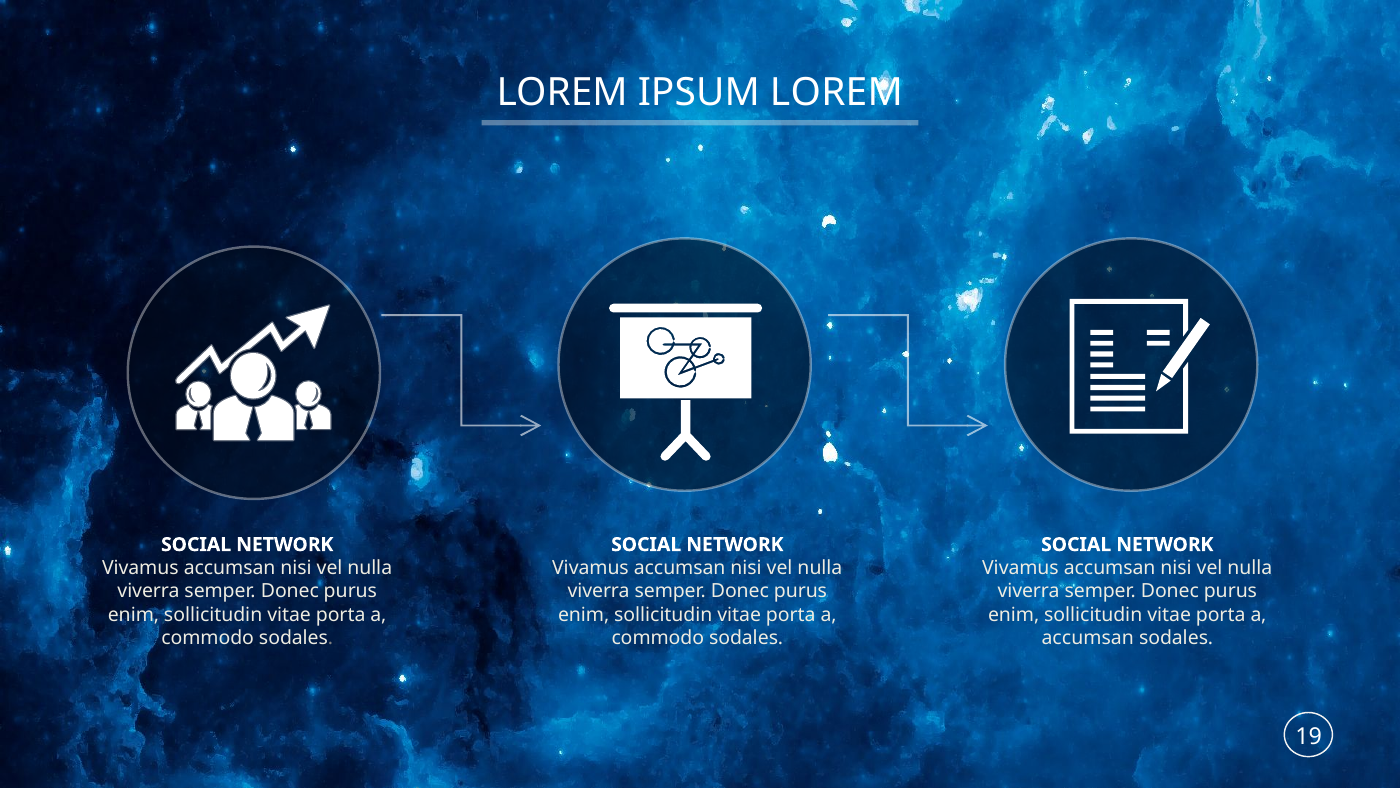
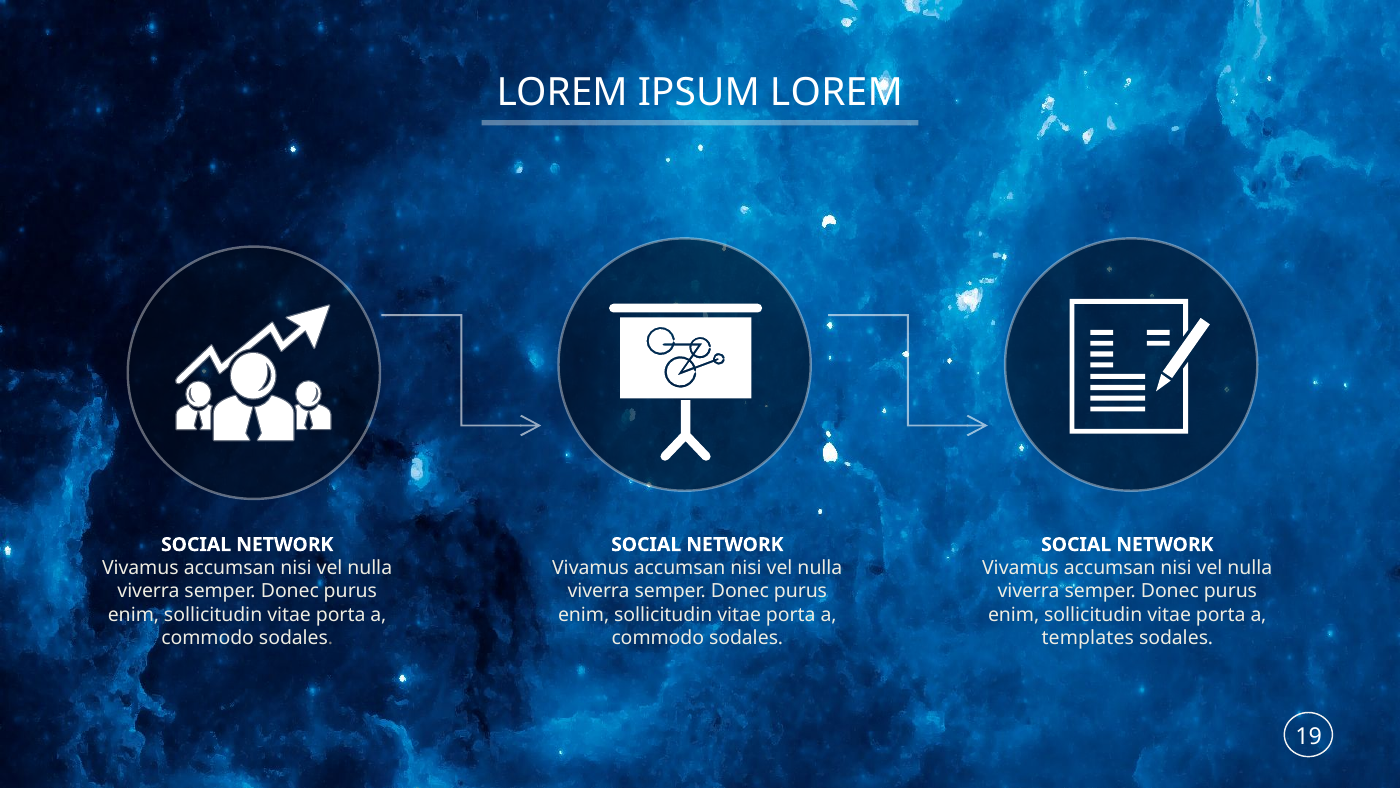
accumsan: accumsan -> templates (1088, 638)
